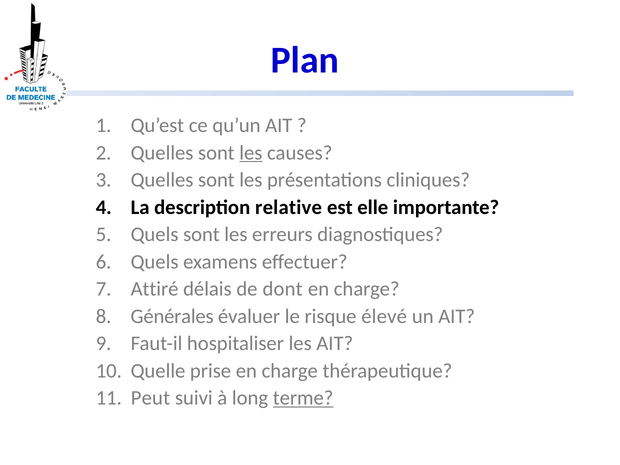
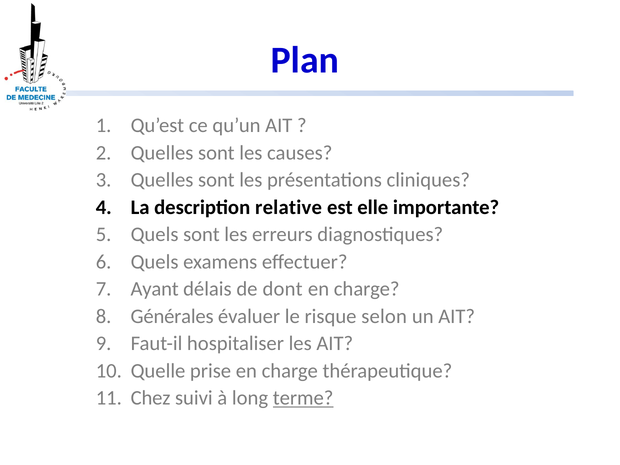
les underline: present -> none (251, 153)
Attiré: Attiré -> Ayant (155, 289)
élevé: élevé -> selon (384, 316)
Peut: Peut -> Chez (151, 398)
